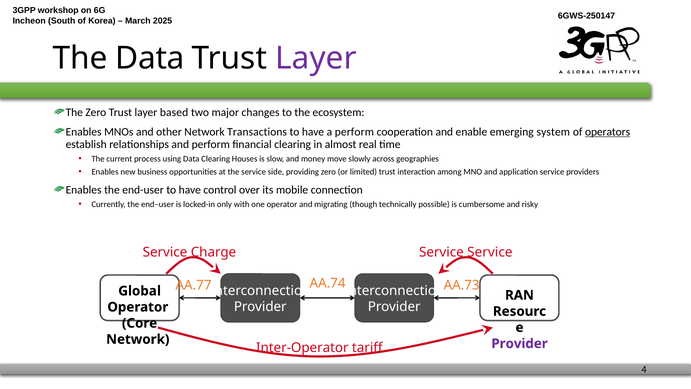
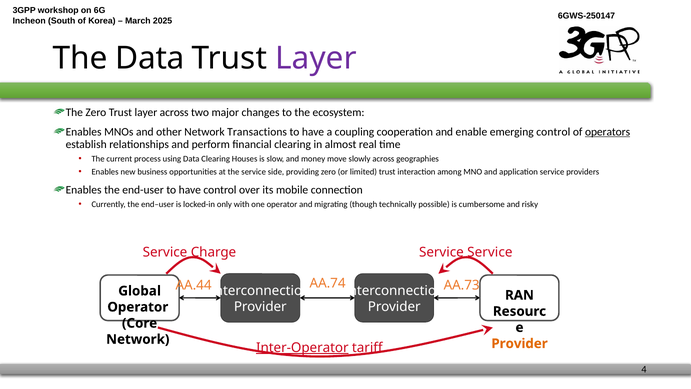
layer based: based -> across (174, 112)
a perform: perform -> coupling (354, 132)
emerging system: system -> control (553, 132)
AA.77: AA.77 -> AA.44 (194, 285)
Provider colour: purple -> orange (520, 343)
Inter-Operator underline: none -> present (302, 348)
